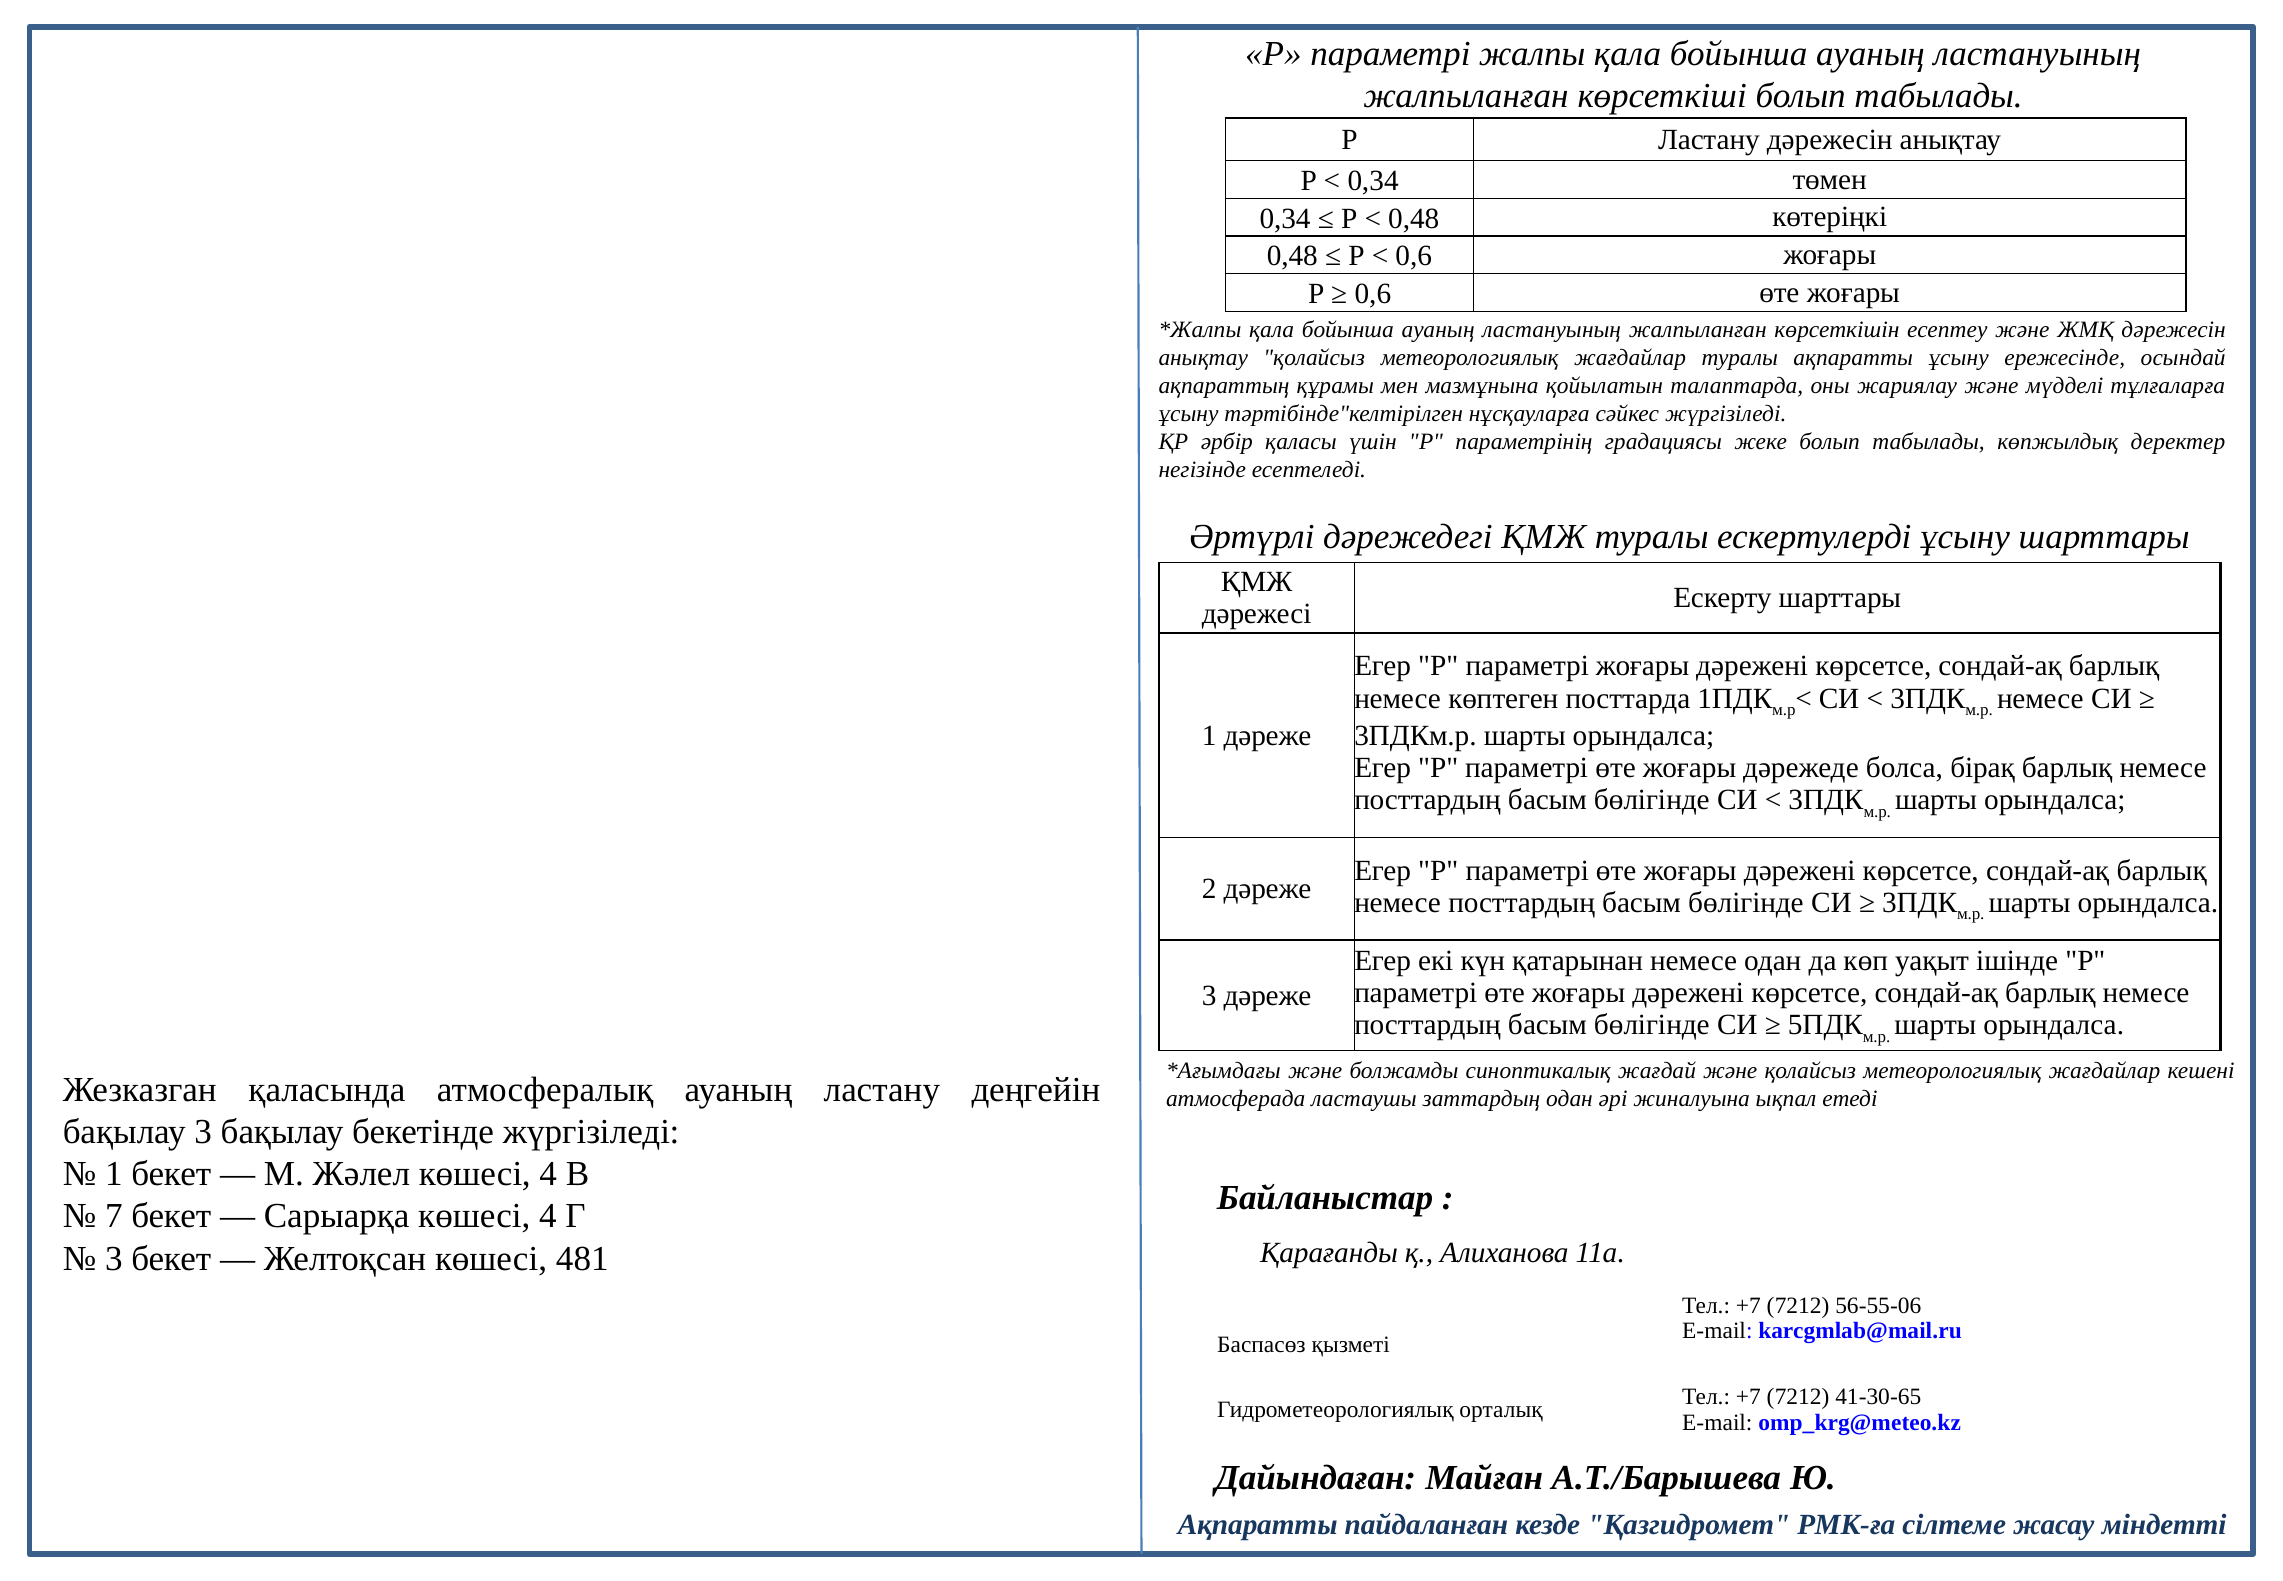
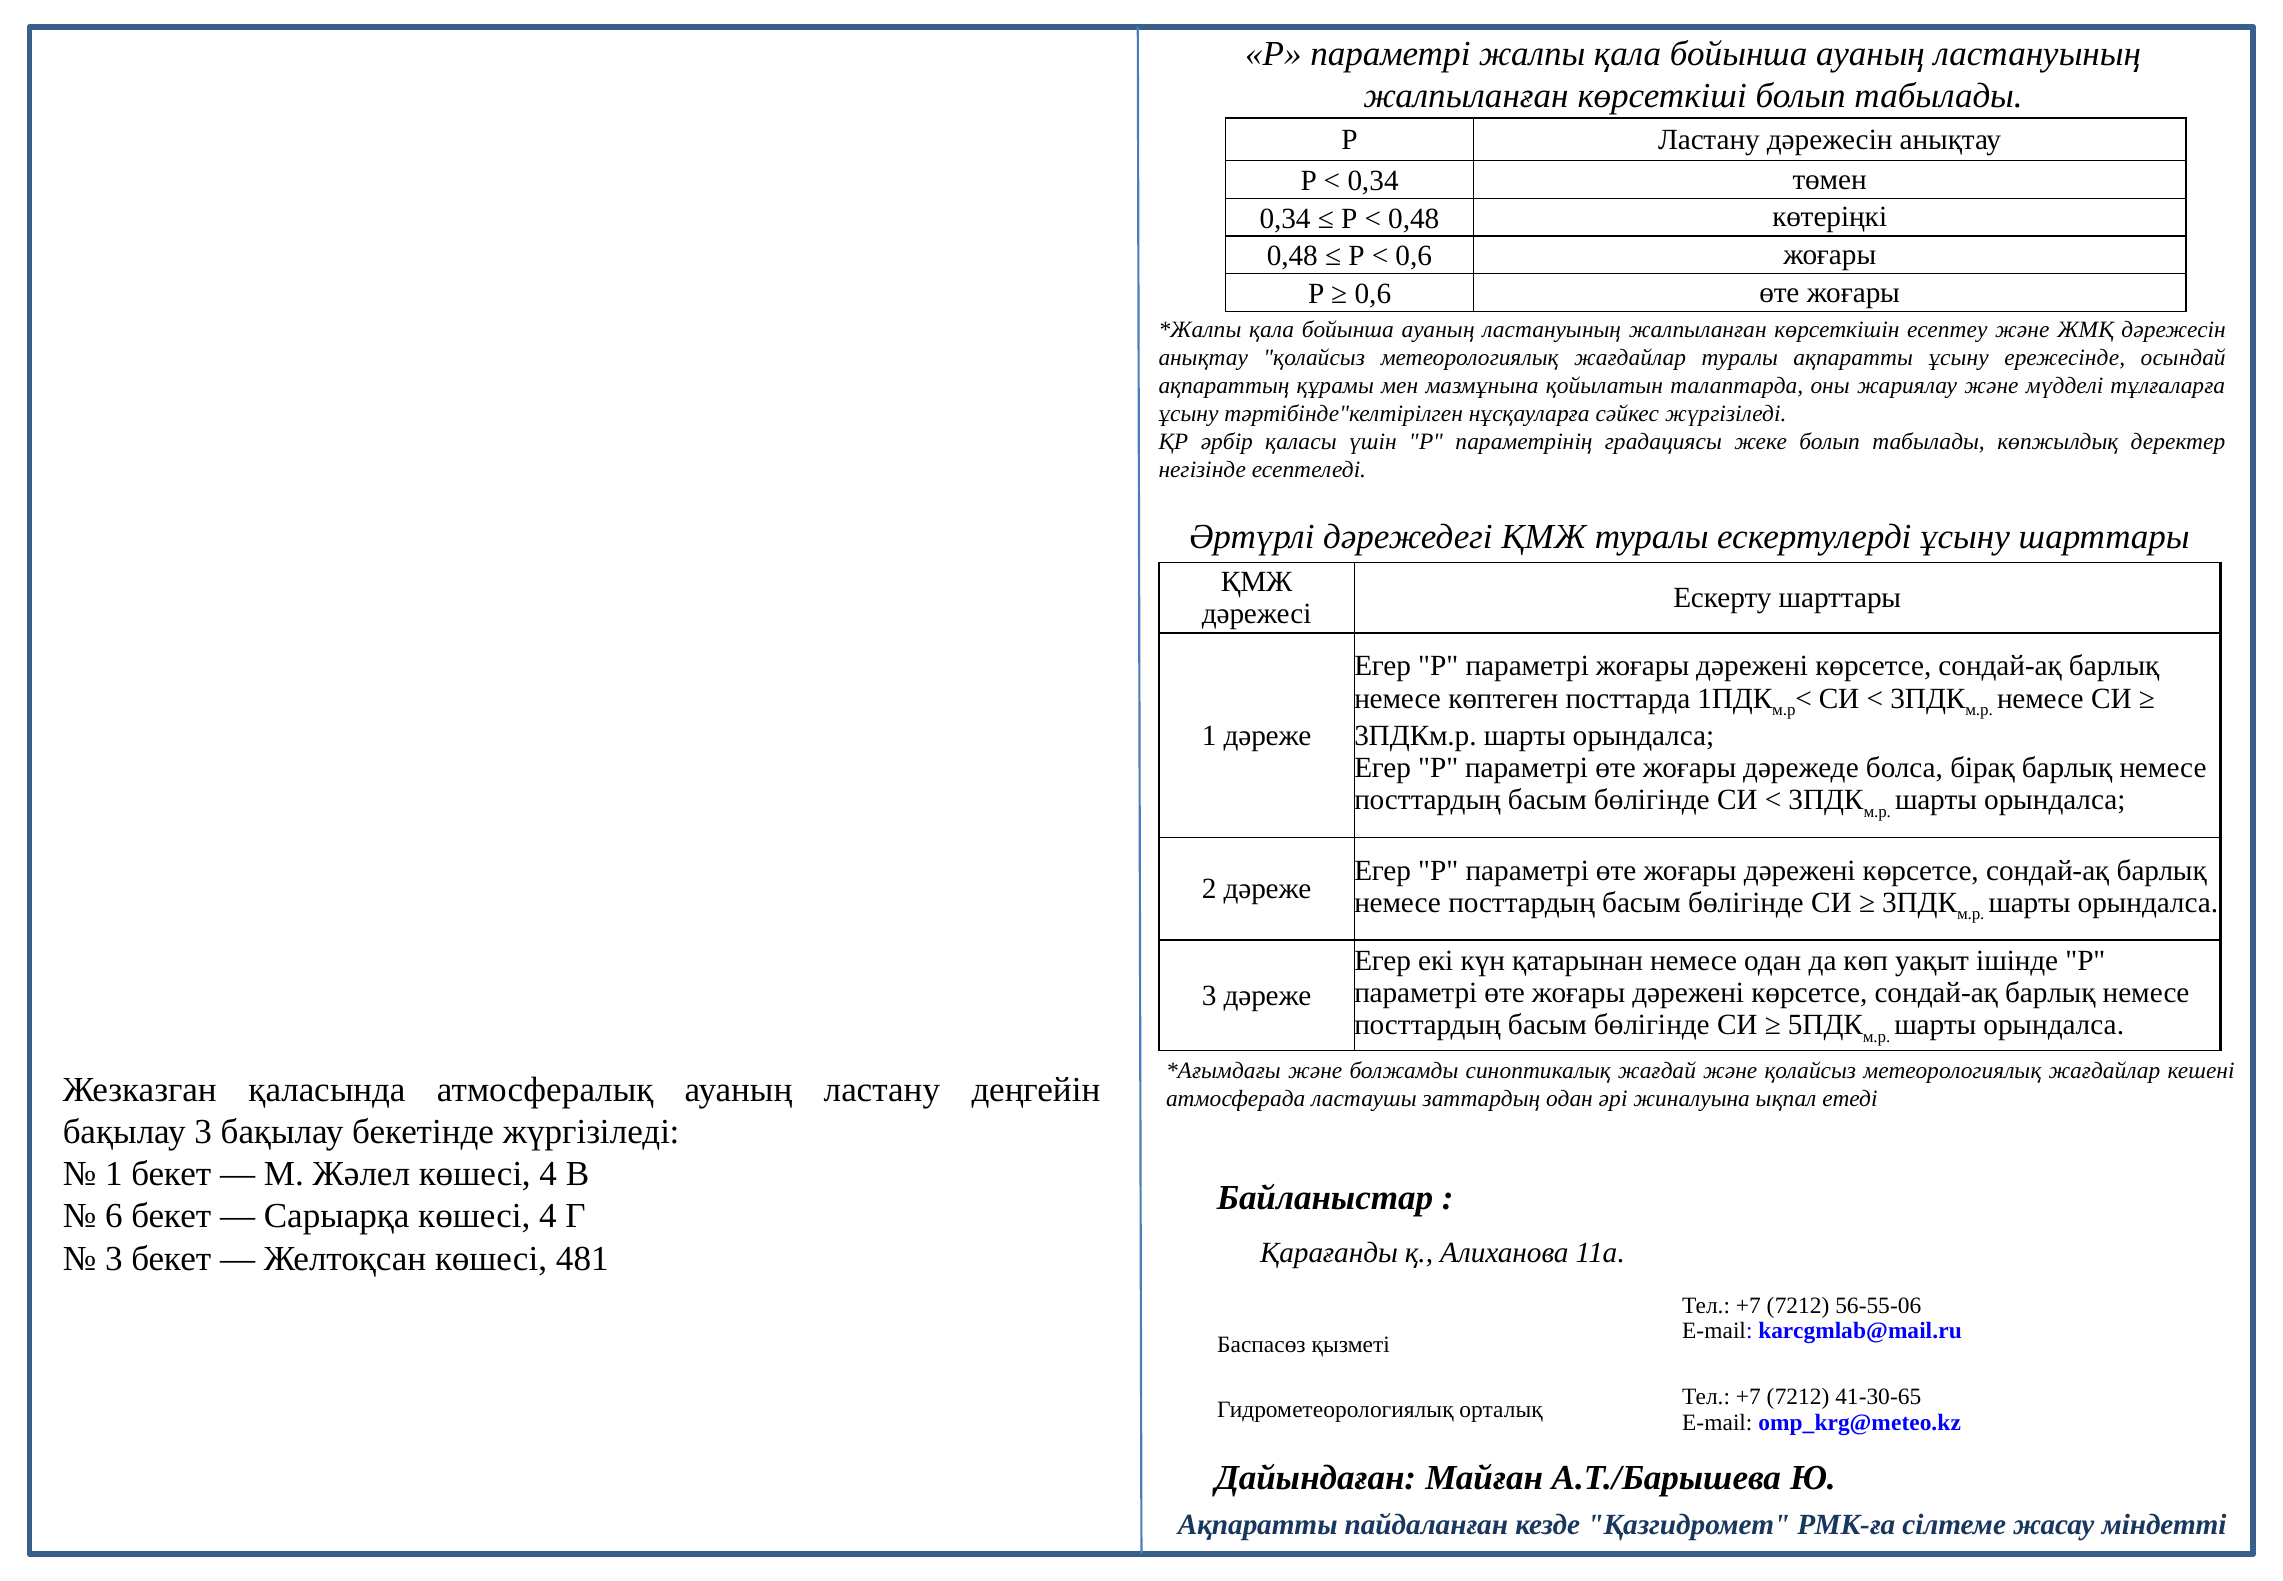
7: 7 -> 6 (114, 1216)
